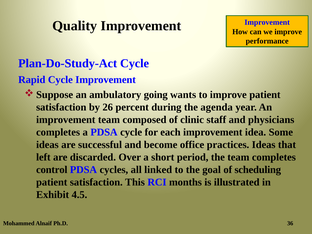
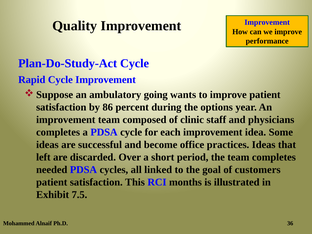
26: 26 -> 86 (108, 107)
agenda: agenda -> options (217, 107)
control: control -> needed (52, 170)
scheduling: scheduling -> customers (258, 170)
4.5: 4.5 -> 7.5 (79, 195)
